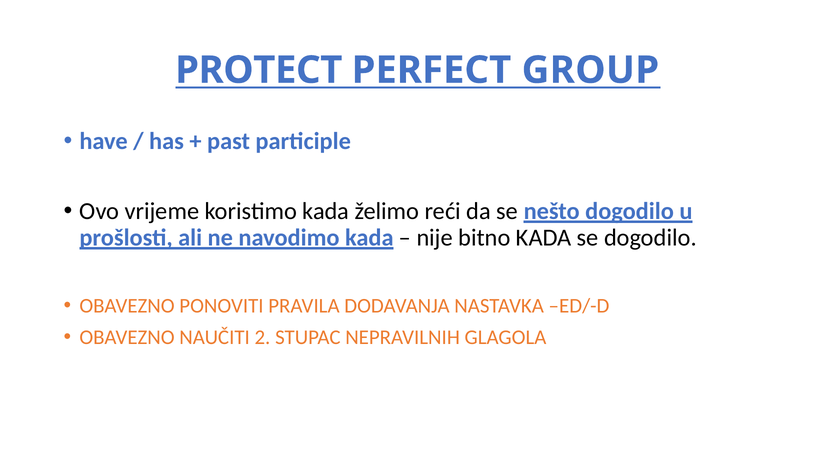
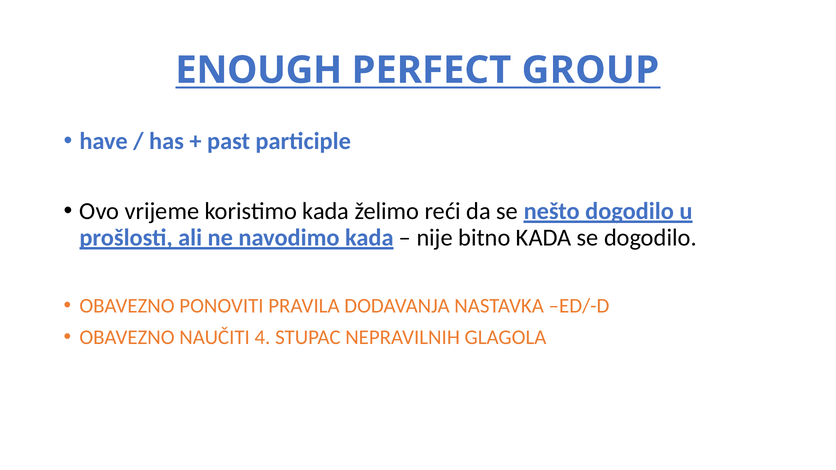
PROTECT: PROTECT -> ENOUGH (259, 70)
2: 2 -> 4 (262, 337)
